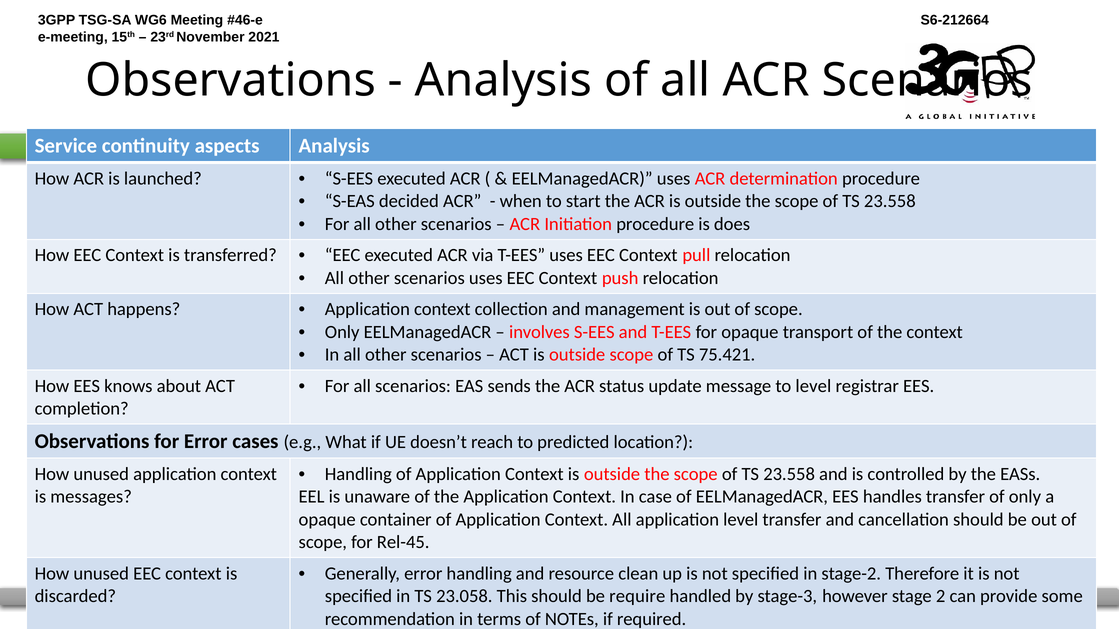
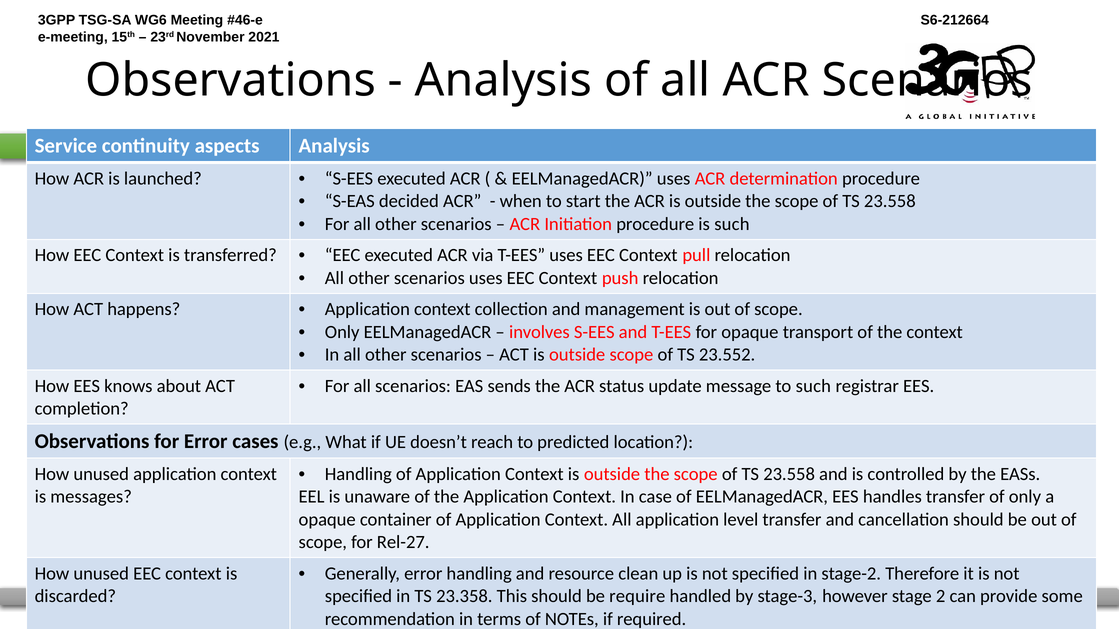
is does: does -> such (732, 224)
75.421: 75.421 -> 23.552 (727, 355)
to level: level -> such (813, 386)
Rel-45: Rel-45 -> Rel-27 (403, 543)
23.058: 23.058 -> 23.358 (464, 597)
